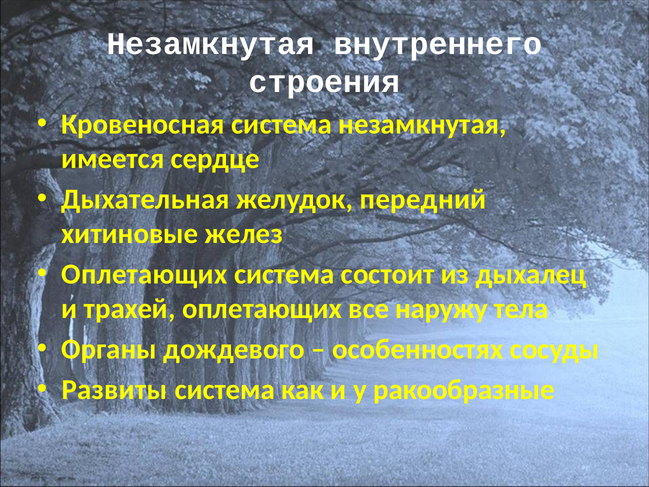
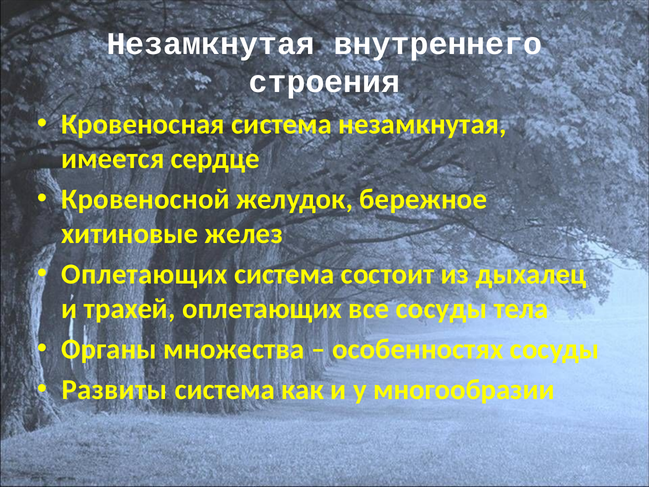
Дыхательная: Дыхательная -> Кровеносной (146, 199)
передний: передний -> бережное (423, 199)
все наружу: наружу -> сосуды (441, 309)
дождевого: дождевого -> множества (234, 349)
ракообразные: ракообразные -> многообразии (464, 389)
